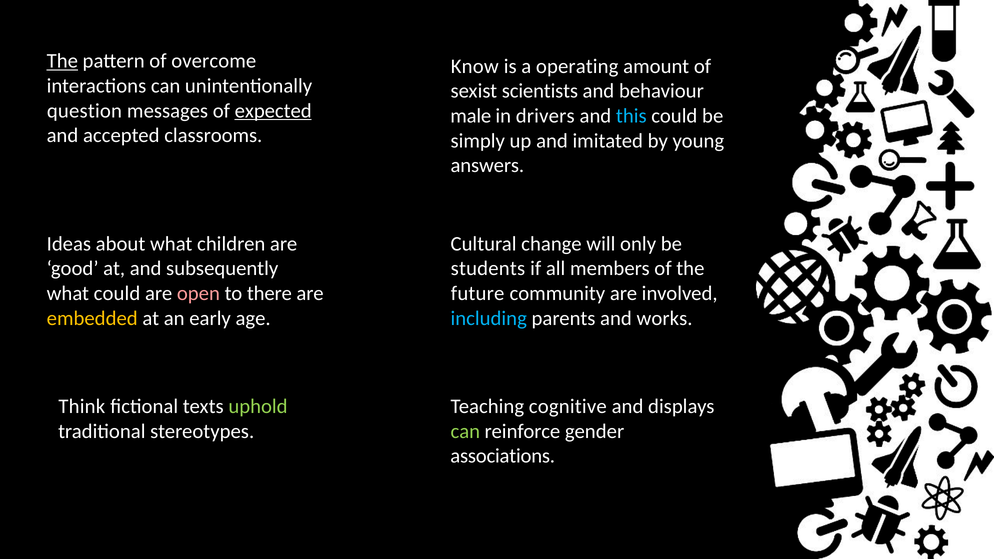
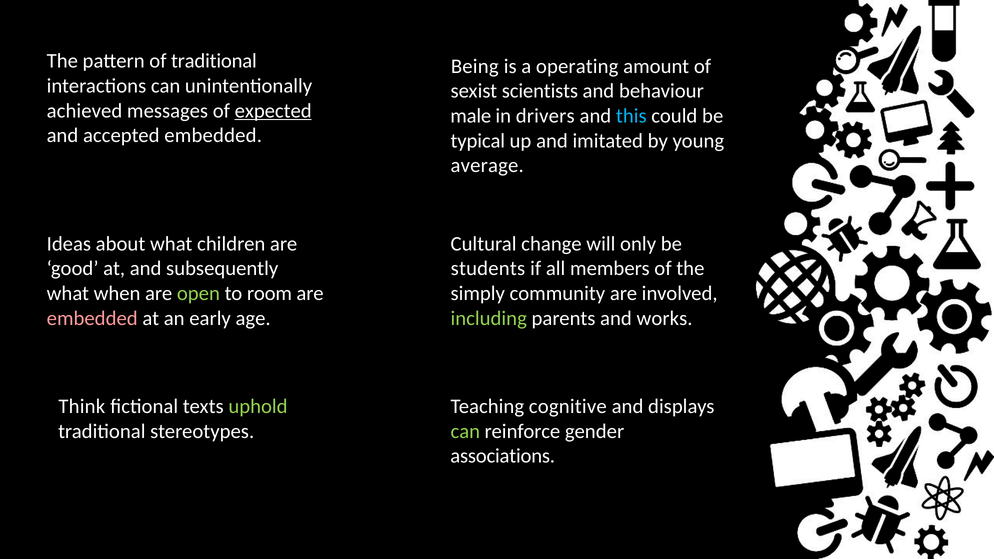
The underline: present -> none (62, 61)
of overcome: overcome -> traditional (214, 61)
Know: Know -> Being (475, 66)
question: question -> achieved (84, 111)
accepted classrooms: classrooms -> embedded (213, 136)
simply: simply -> typical (478, 141)
answers: answers -> average (487, 166)
what could: could -> when (117, 294)
open colour: pink -> light green (198, 294)
there: there -> room (269, 294)
future: future -> simply (478, 294)
embedded colour: yellow -> pink (92, 318)
including colour: light blue -> light green (489, 318)
